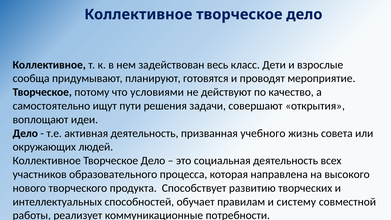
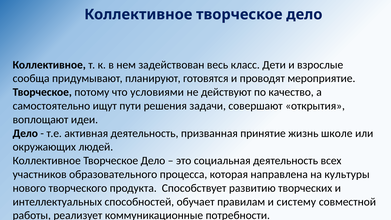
учебного: учебного -> принятие (263, 133)
совета: совета -> школе (337, 133)
высокого: высокого -> культуры (347, 174)
